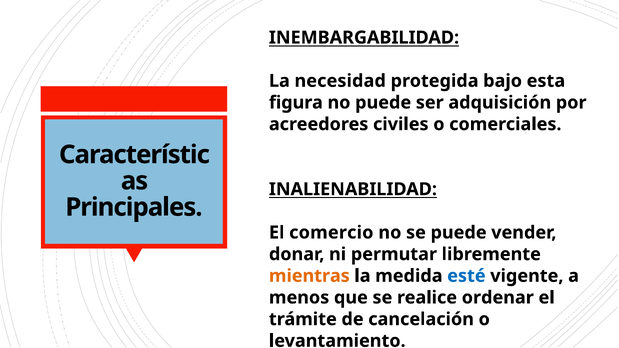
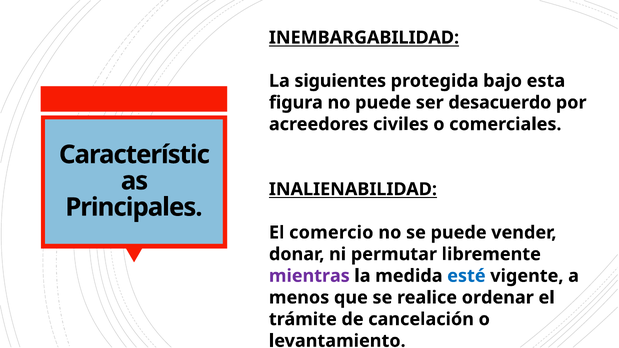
necesidad: necesidad -> siguientes (340, 81)
adquisición: adquisición -> desacuerdo (500, 103)
mientras colour: orange -> purple (309, 276)
